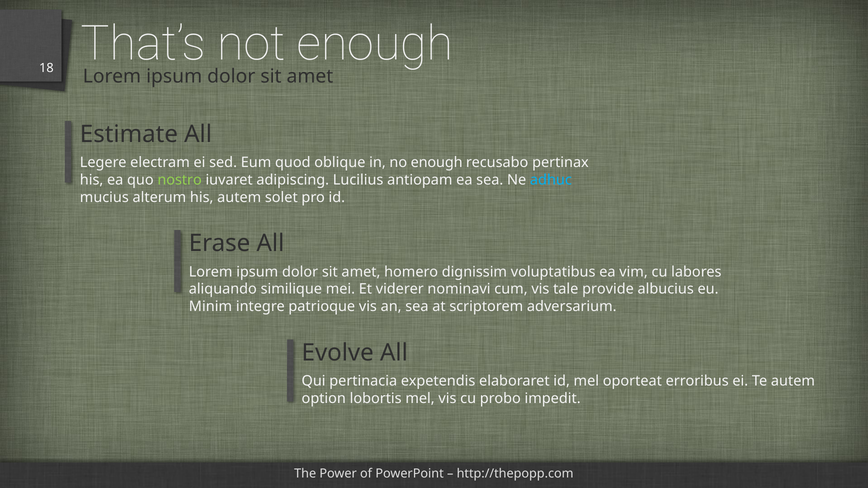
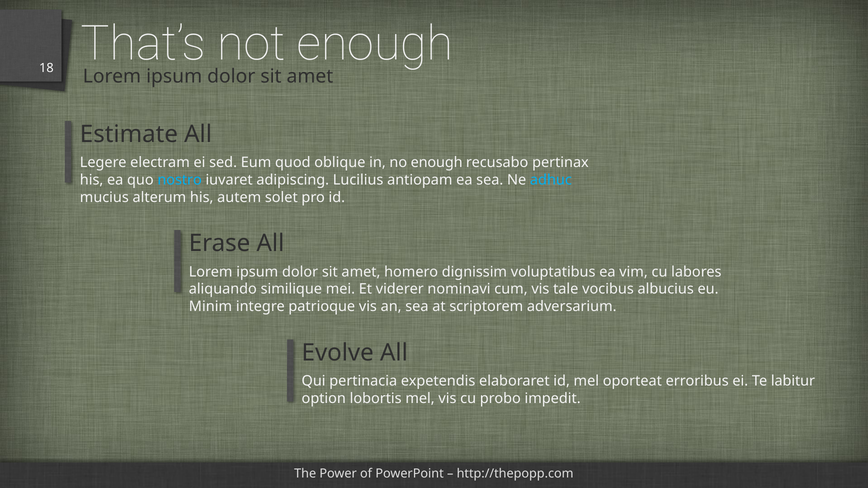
nostro colour: light green -> light blue (180, 180)
provide: provide -> vocibus (608, 289)
Te autem: autem -> labitur (793, 381)
